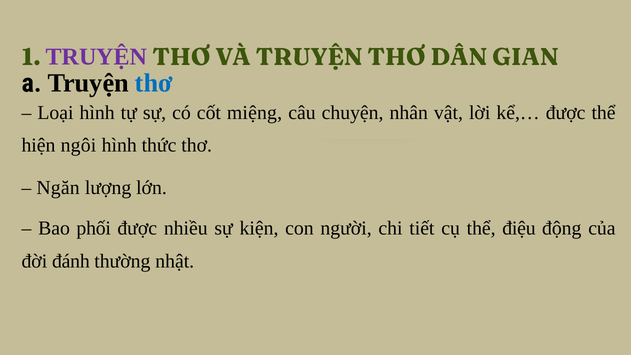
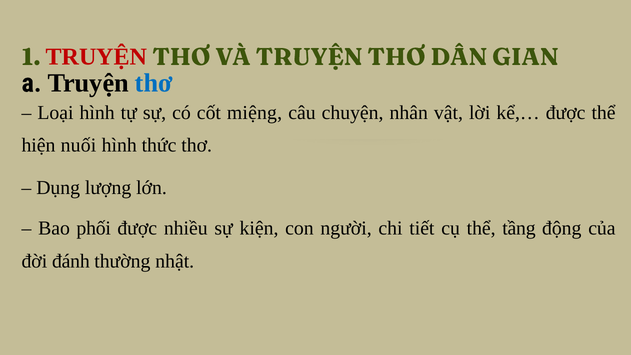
TRUYỆN colour: purple -> red (96, 57)
ngôi: ngôi -> nuối (78, 145)
Ngăn: Ngăn -> Dụng (58, 188)
điệu: điệu -> tầng (519, 228)
